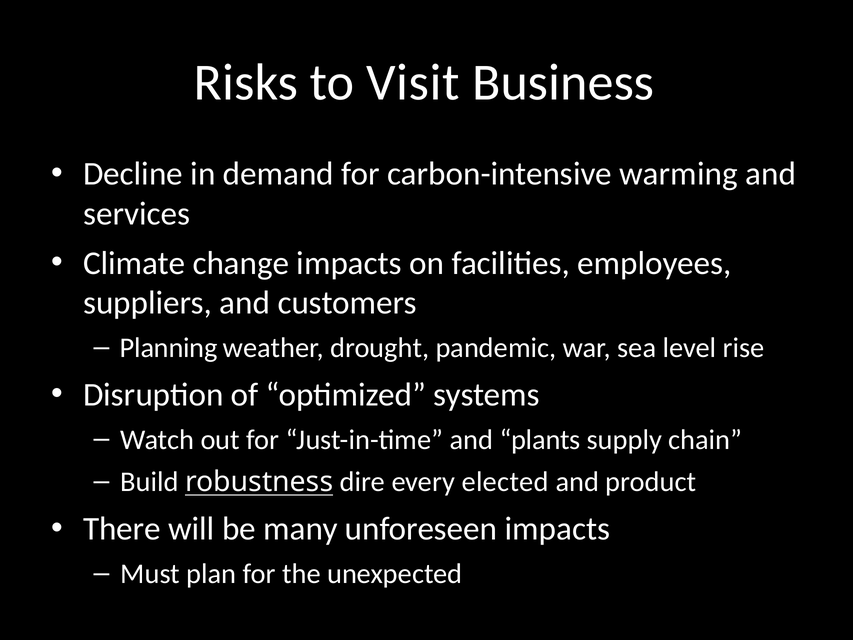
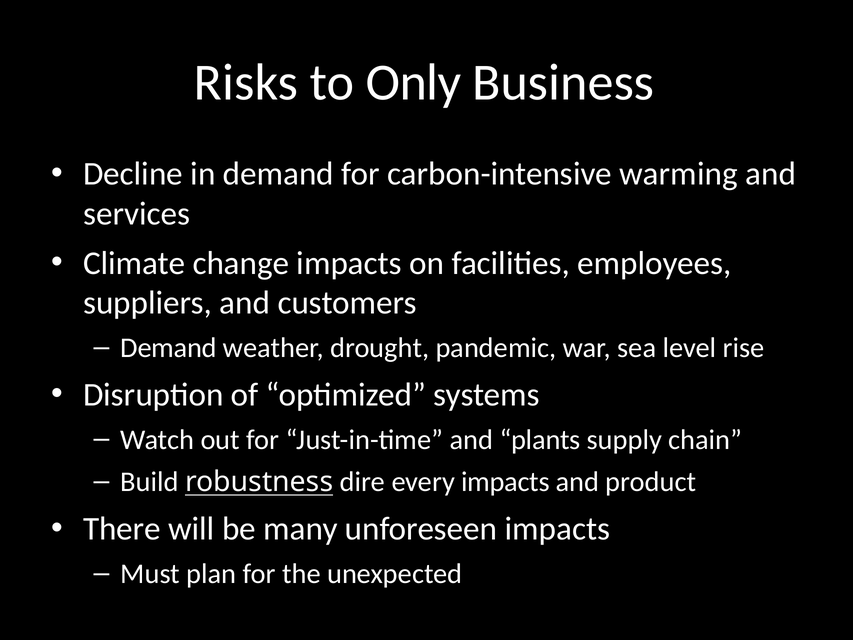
Visit: Visit -> Only (414, 83)
Planning: Planning -> Demand (169, 348)
every elected: elected -> impacts (505, 482)
